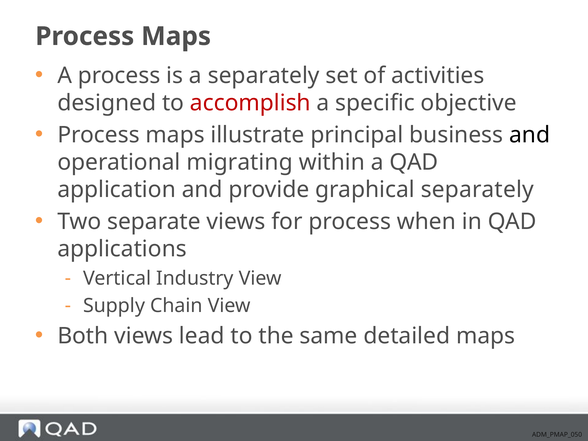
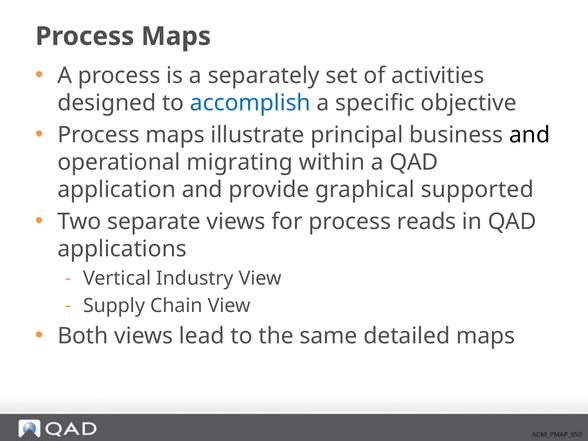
accomplish colour: red -> blue (250, 103)
graphical separately: separately -> supported (477, 190)
when: when -> reads (427, 222)
